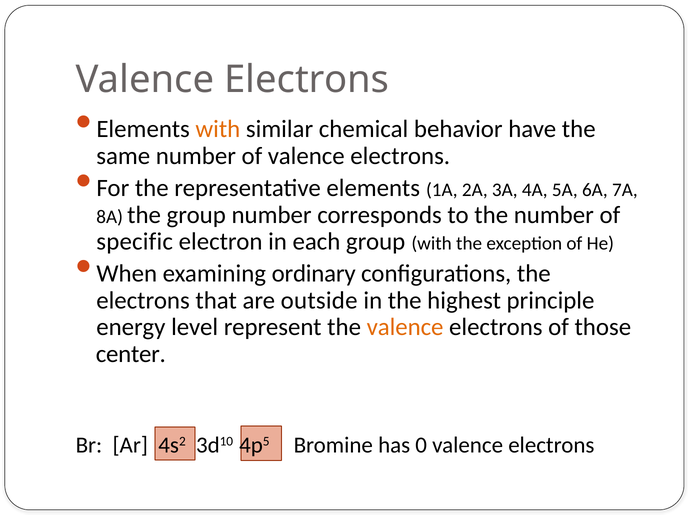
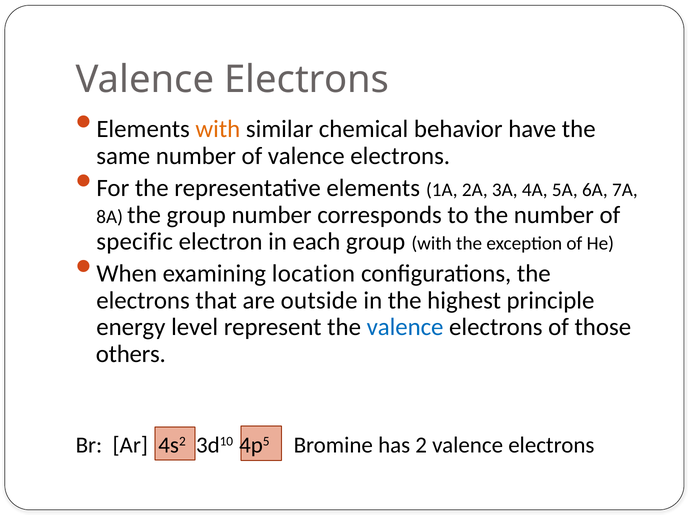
ordinary: ordinary -> location (313, 273)
valence colour: orange -> blue (405, 327)
center: center -> others (131, 354)
0: 0 -> 2 (421, 445)
